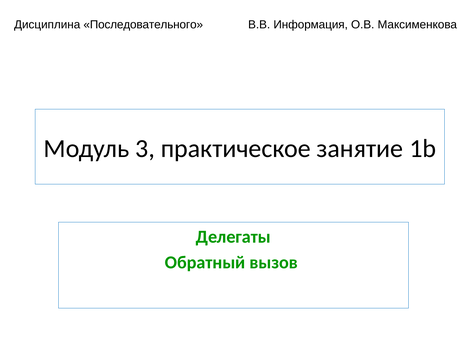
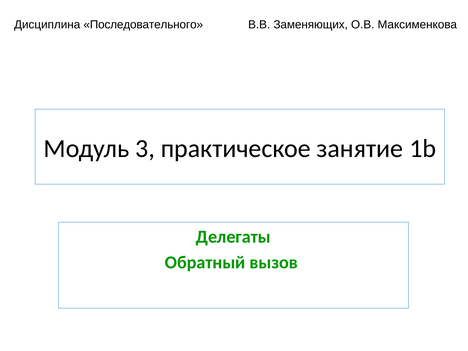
Информация: Информация -> Заменяющих (311, 25)
